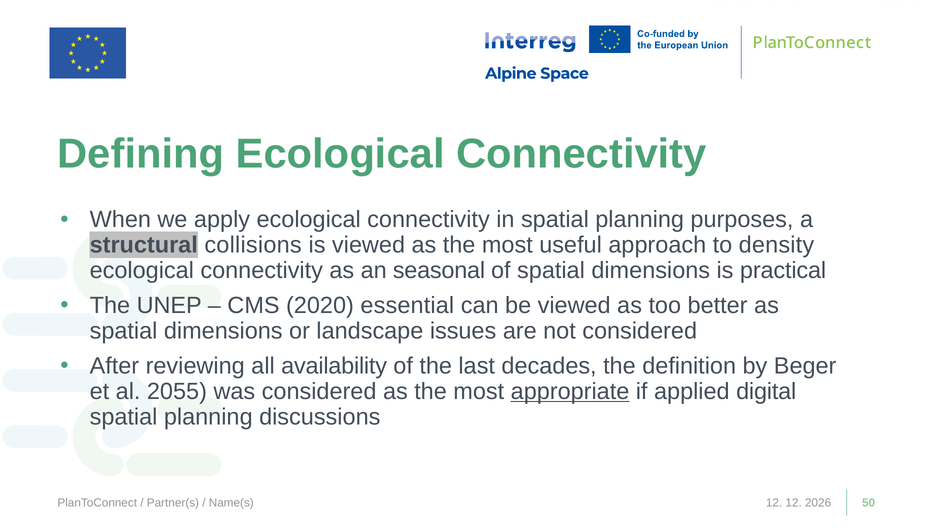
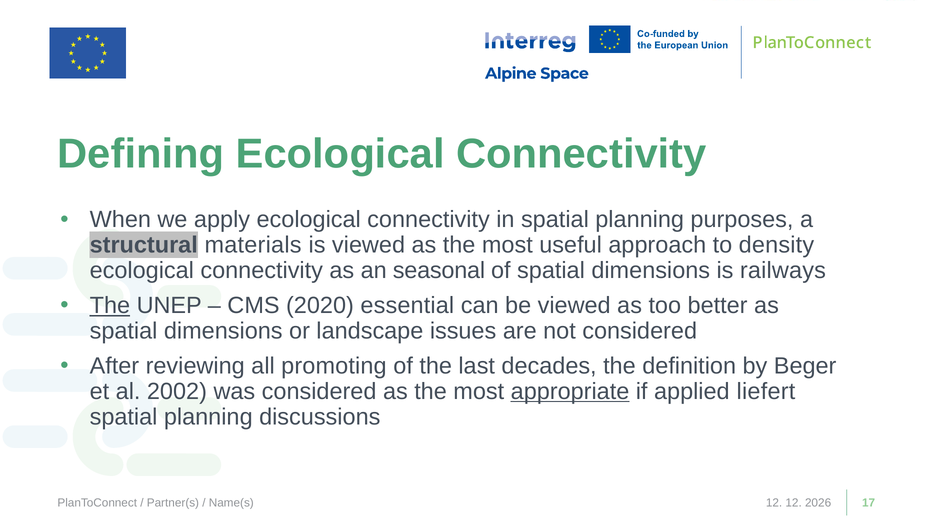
collisions: collisions -> materials (253, 245)
practical: practical -> railways (783, 271)
The underline: none -> present (110, 306)
availability: availability -> promoting (334, 366)
2055: 2055 -> 2002 (177, 392)
digital: digital -> liefert (766, 392)
50: 50 -> 17 (869, 503)
